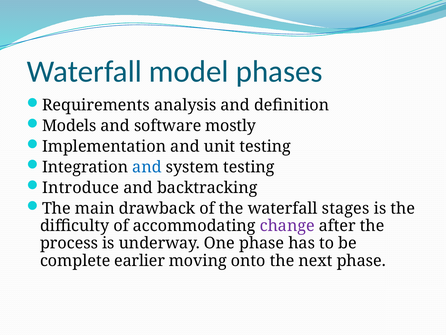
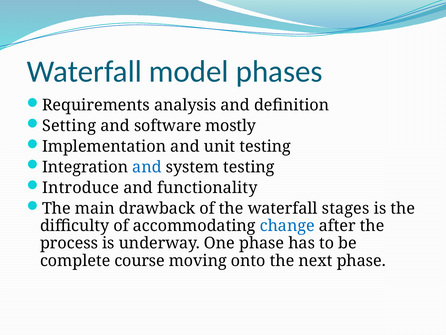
Models: Models -> Setting (69, 126)
backtracking: backtracking -> functionality (207, 188)
change colour: purple -> blue (287, 226)
earlier: earlier -> course (140, 260)
